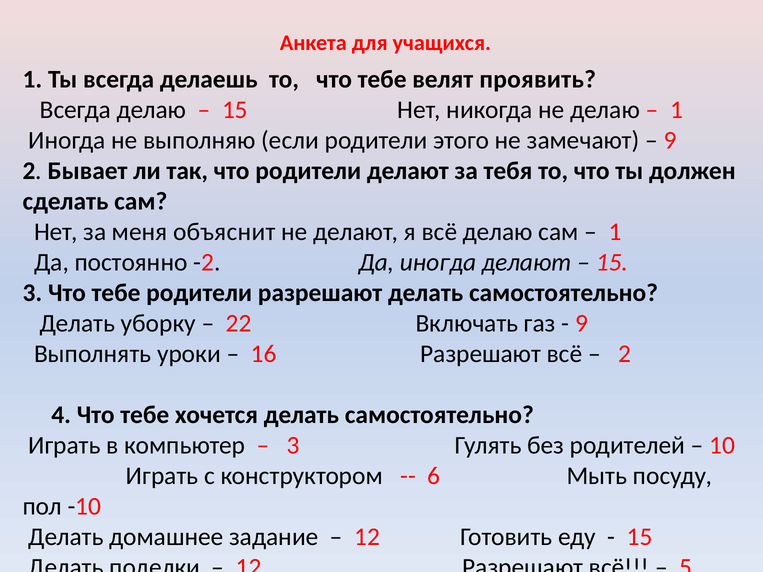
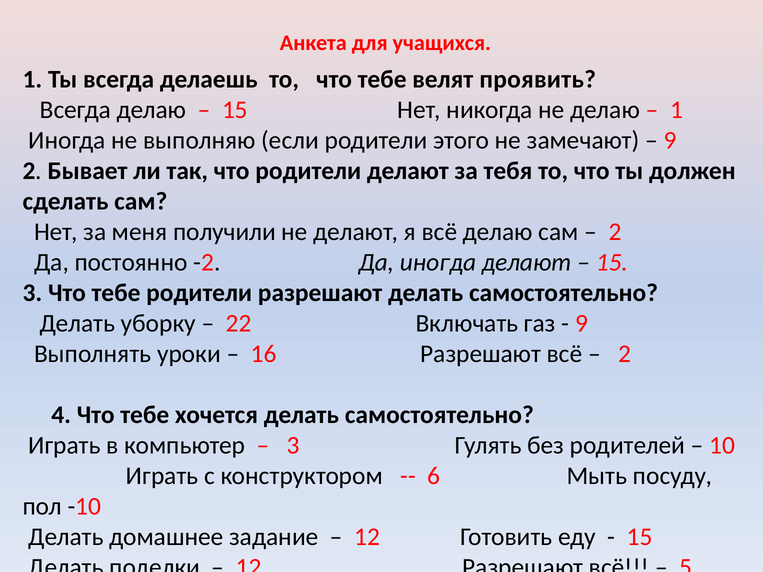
объяснит: объяснит -> получили (224, 232)
1: 1 -> 2 (615, 232)
